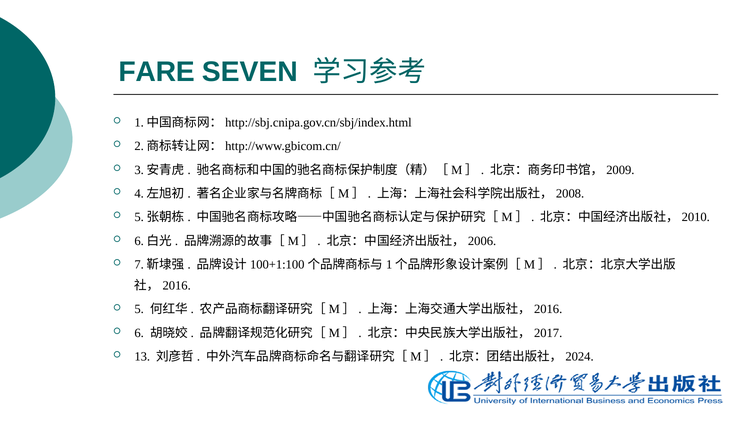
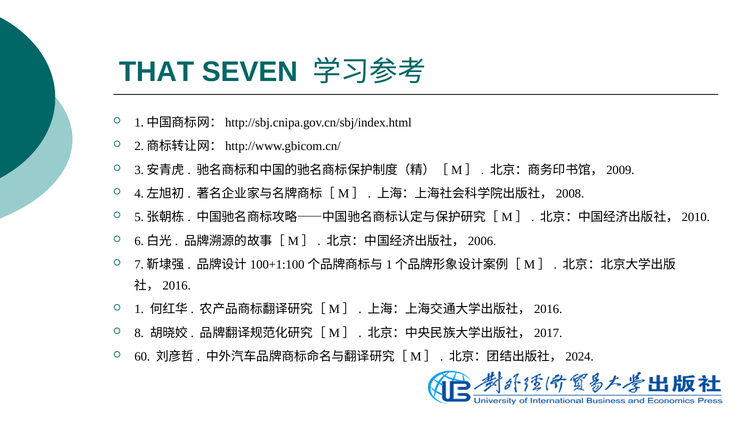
FARE: FARE -> THAT (157, 72)
5: 5 -> 1 (139, 310)
6: 6 -> 8 (139, 333)
13: 13 -> 60 (142, 357)
